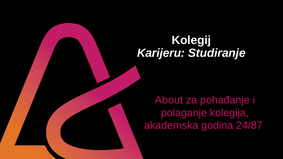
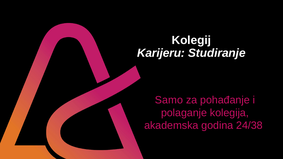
About: About -> Samo (169, 100)
24/87: 24/87 -> 24/38 (249, 126)
